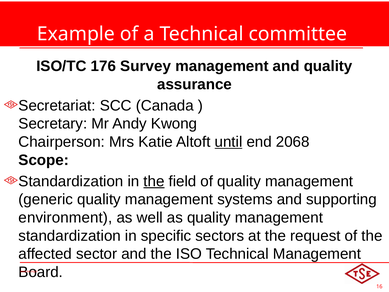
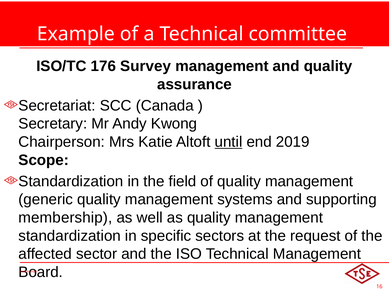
2068: 2068 -> 2019 (293, 142)
the underline: present -> none (154, 181)
environment: environment -> membership (65, 217)
